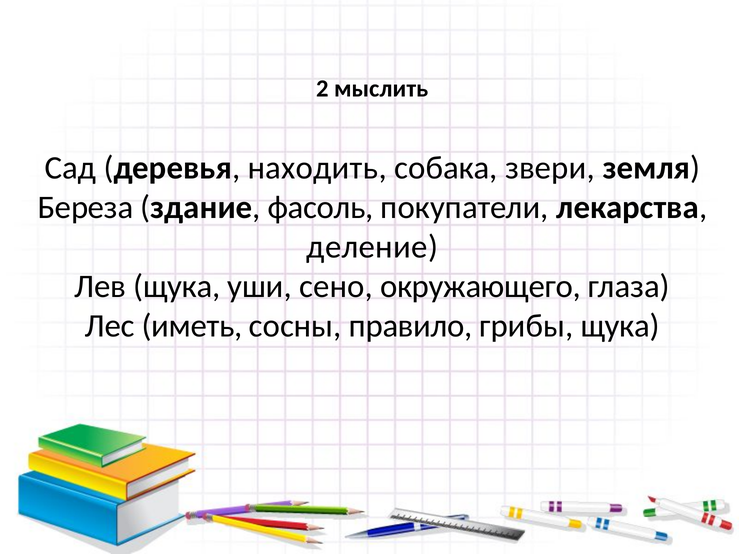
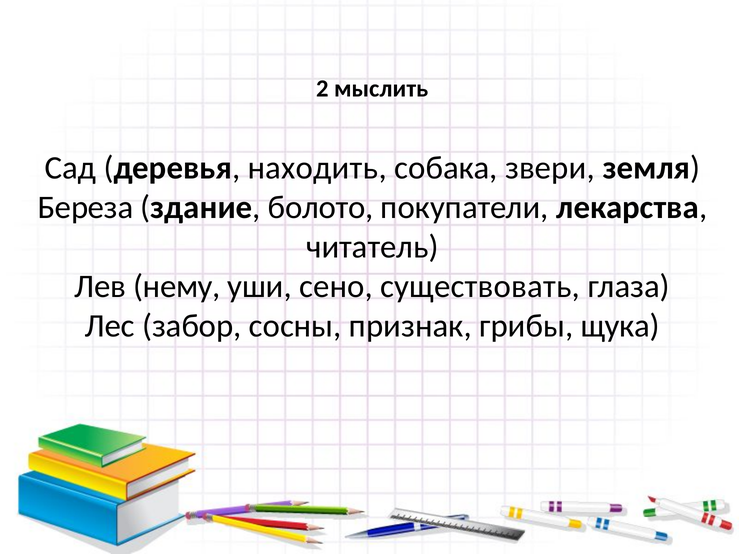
фасоль: фасоль -> болото (321, 208)
деление: деление -> читатель (372, 247)
Лев щука: щука -> нему (177, 287)
окружающего: окружающего -> существовать (480, 287)
иметь: иметь -> забор (192, 326)
правило: правило -> признак (410, 326)
